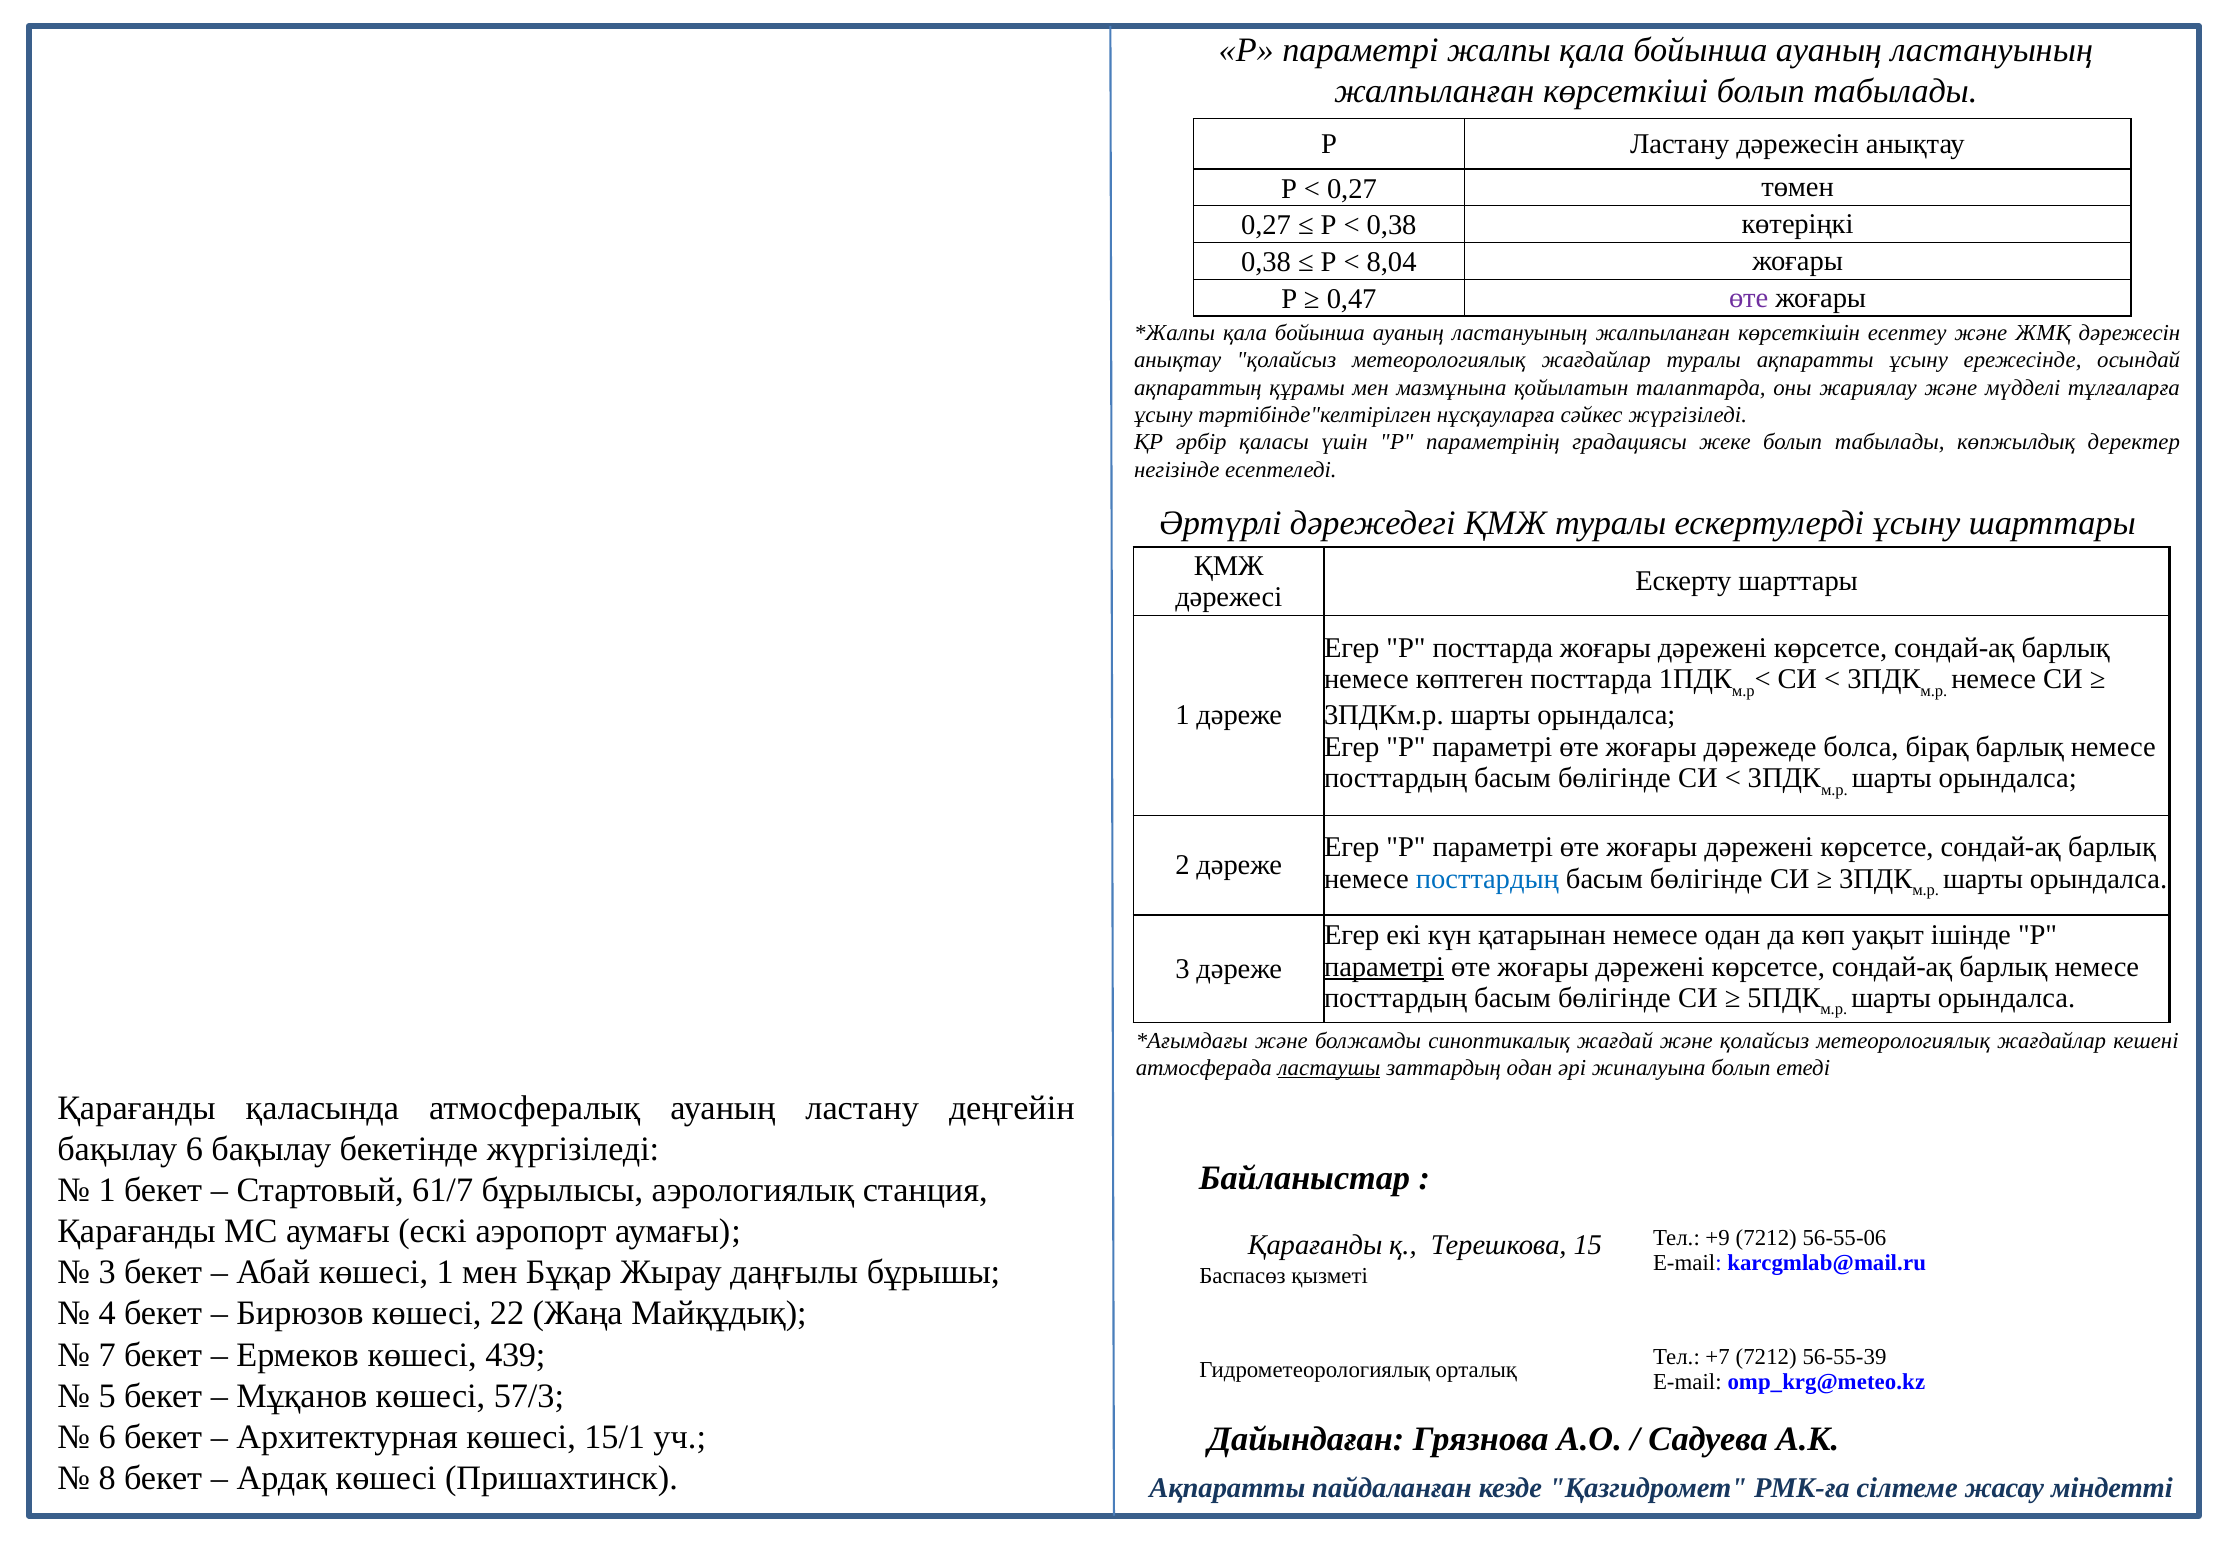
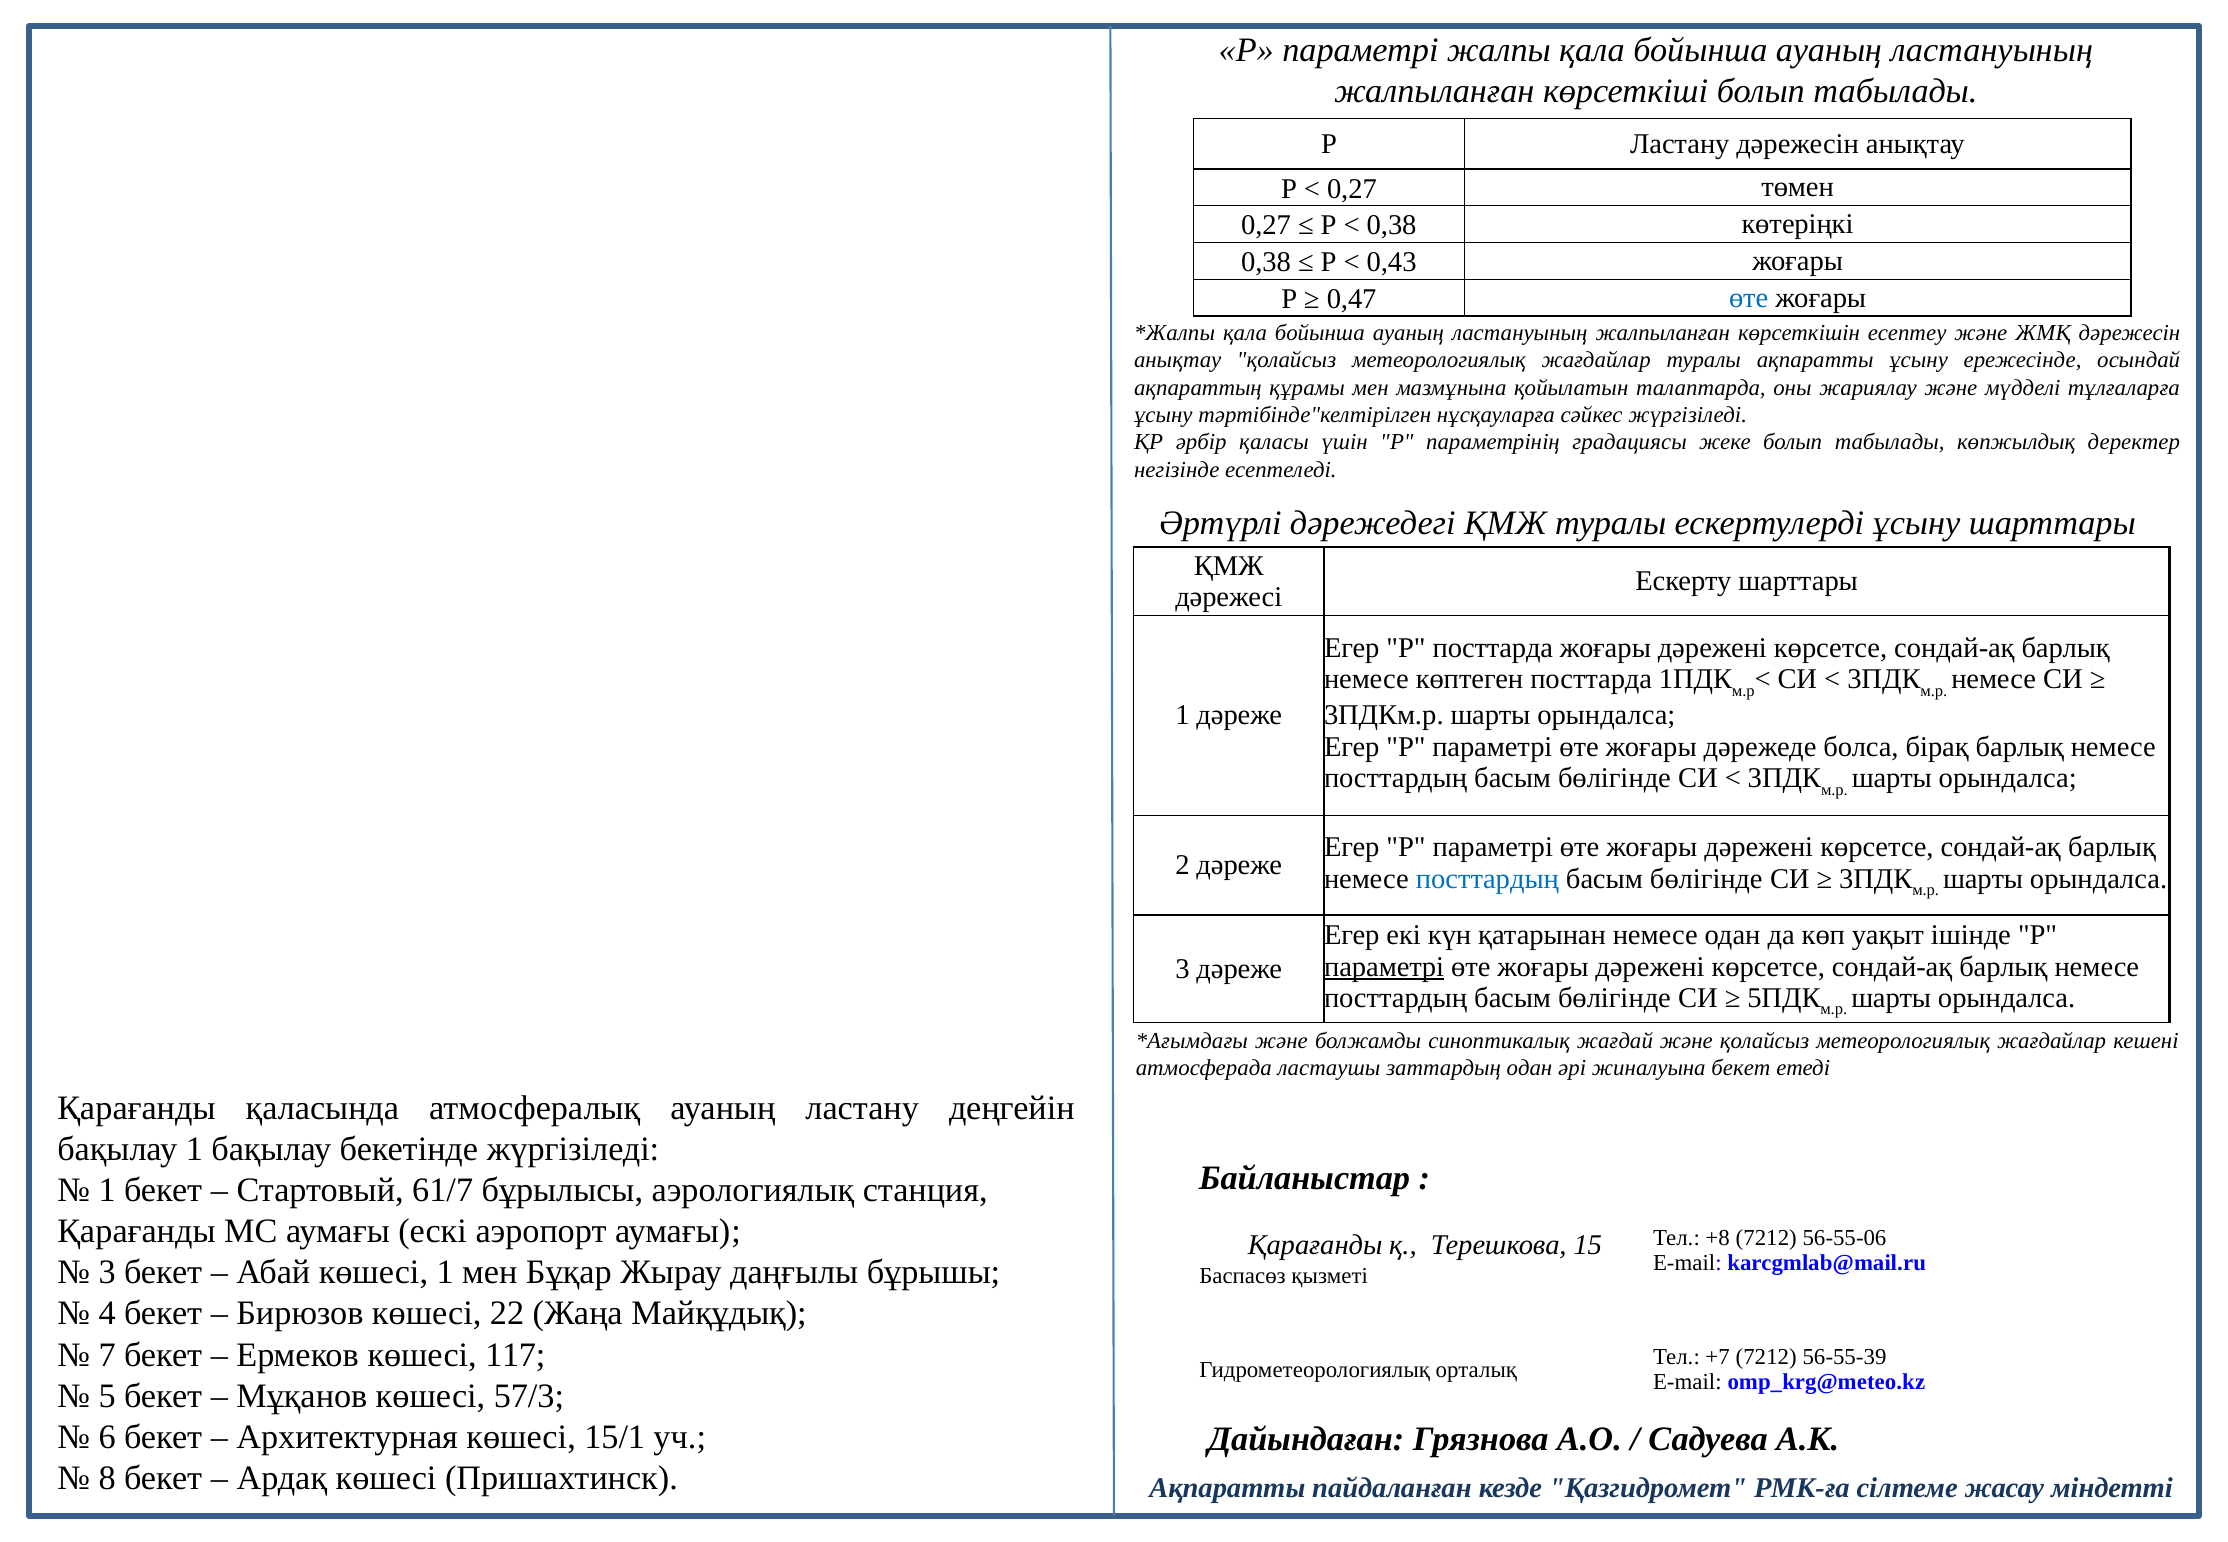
8,04: 8,04 -> 0,43 (1392, 262)
өте colour: purple -> blue (1749, 298)
ластаушы underline: present -> none (1329, 1068)
жиналуына болып: болып -> бекет (1741, 1068)
бақылау 6: 6 -> 1 (194, 1150)
+9: +9 -> +8 (1718, 1238)
439: 439 -> 117 (515, 1355)
